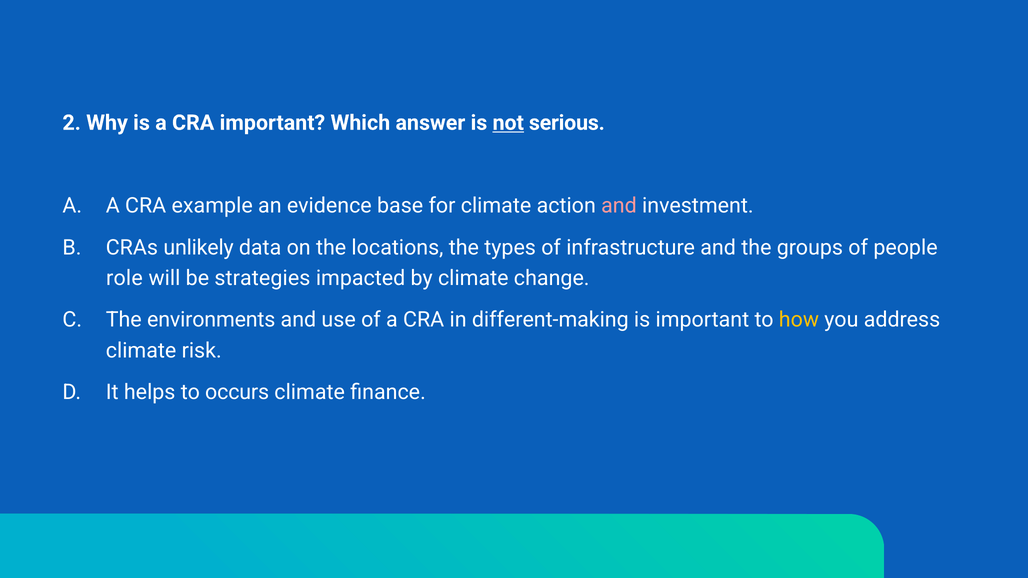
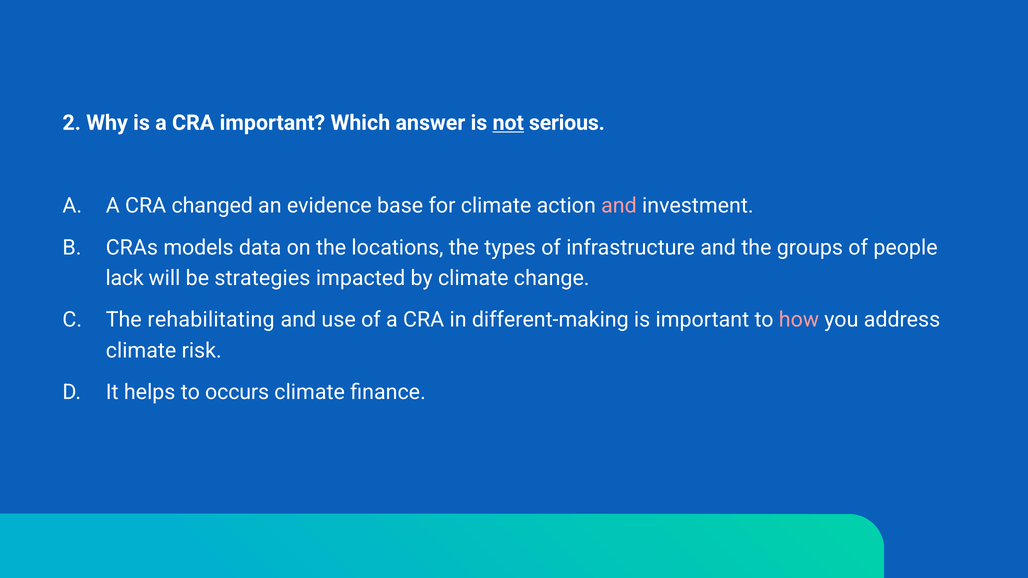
example: example -> changed (212, 206)
unlikely: unlikely -> models (198, 248)
role: role -> lack (125, 278)
environments: environments -> rehabilitating (211, 320)
how colour: yellow -> pink (799, 320)
